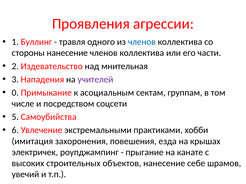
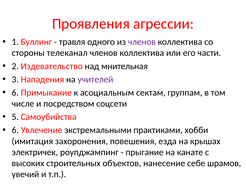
членов colour: blue -> purple (142, 42)
стороны нанесение: нанесение -> телеканал (67, 53)
0: 0 -> 6 (15, 93)
